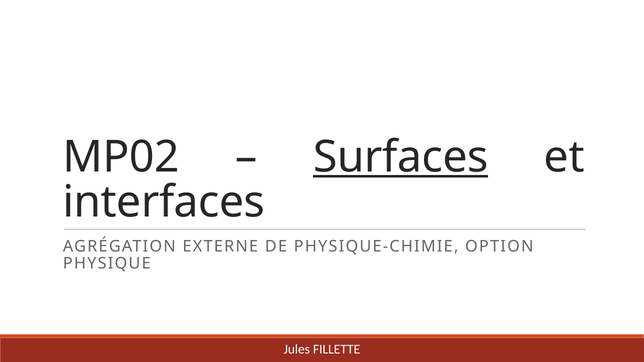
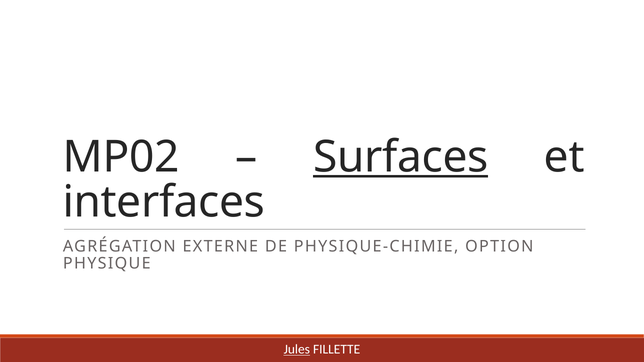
Jules underline: none -> present (297, 350)
